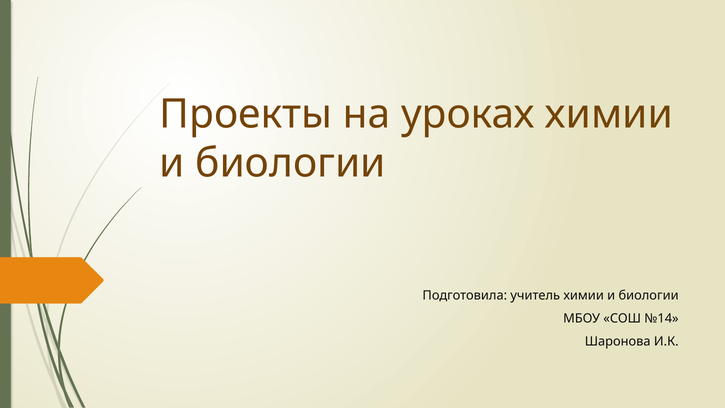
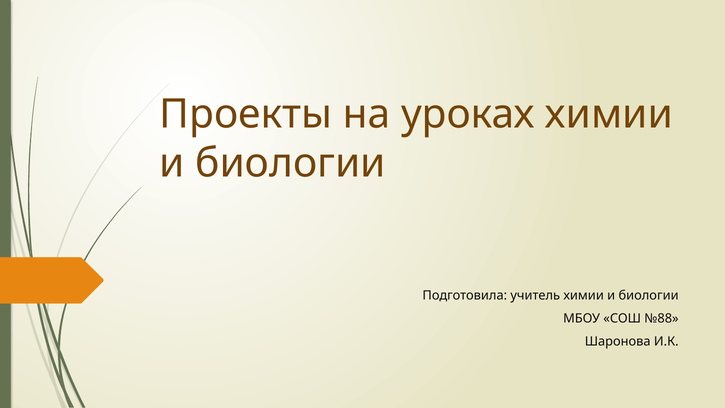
№14: №14 -> №88 (661, 318)
